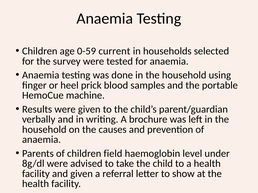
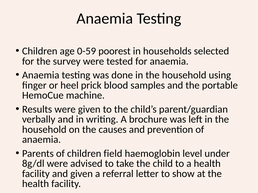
current: current -> poorest (114, 51)
